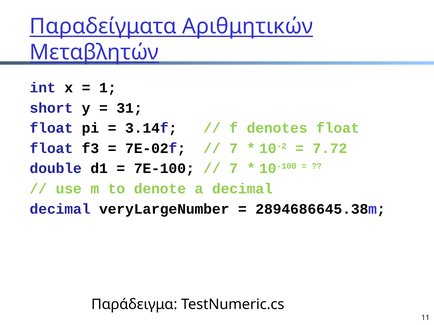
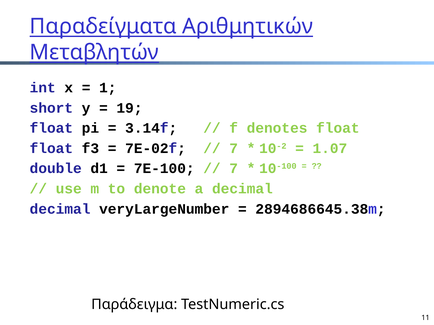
31: 31 -> 19 (130, 108)
7.72: 7.72 -> 1.07 (330, 149)
